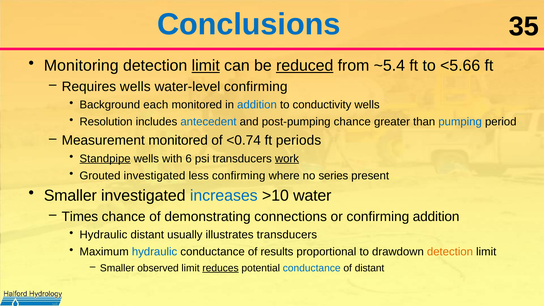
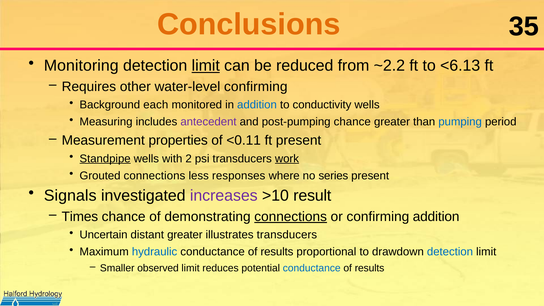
Conclusions colour: blue -> orange (249, 25)
reduced underline: present -> none (305, 66)
~5.4: ~5.4 -> ~2.2 (389, 66)
<5.66: <5.66 -> <6.13 (460, 66)
Requires wells: wells -> other (135, 87)
Resolution: Resolution -> Measuring (106, 122)
antecedent colour: blue -> purple (208, 122)
Measurement monitored: monitored -> properties (178, 140)
<0.74: <0.74 -> <0.11 (244, 140)
ft periods: periods -> present (299, 140)
6: 6 -> 2 (189, 159)
Grouted investigated: investigated -> connections (154, 176)
less confirming: confirming -> responses (239, 176)
Smaller: Smaller -> Signals (70, 196)
increases colour: blue -> purple (224, 196)
water: water -> result (312, 196)
connections underline: none -> present (291, 217)
Hydraulic: Hydraulic -> Uncertain (104, 235)
distant usually: usually -> greater (185, 235)
detection colour: orange -> blue (450, 252)
reduces underline: present -> none (221, 268)
distant: distant -> results (370, 268)
